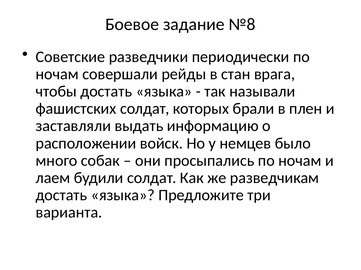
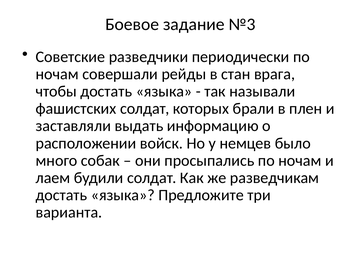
№8: №8 -> №3 (242, 24)
